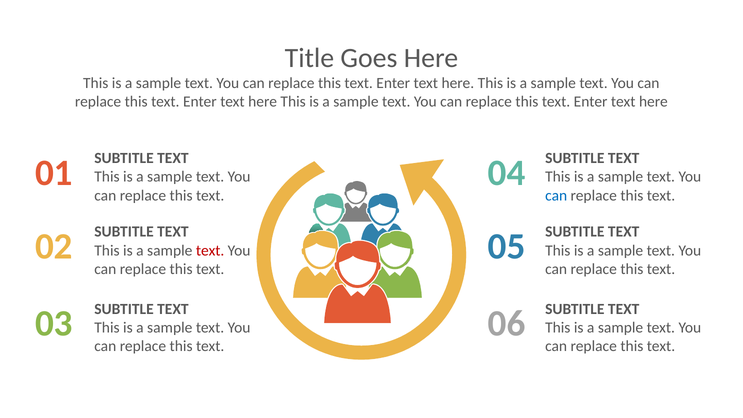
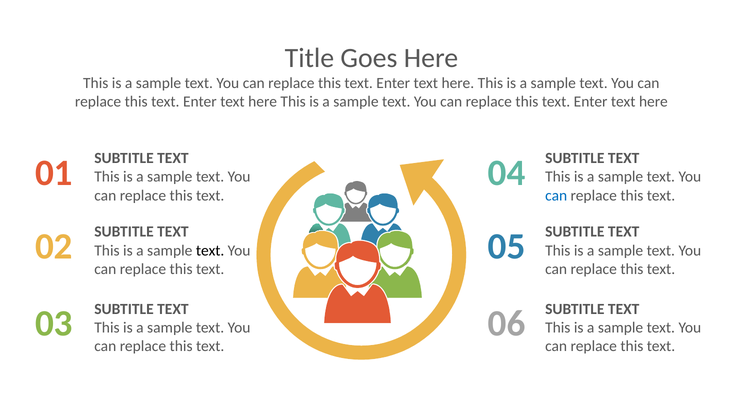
text colour: red -> black (210, 250)
